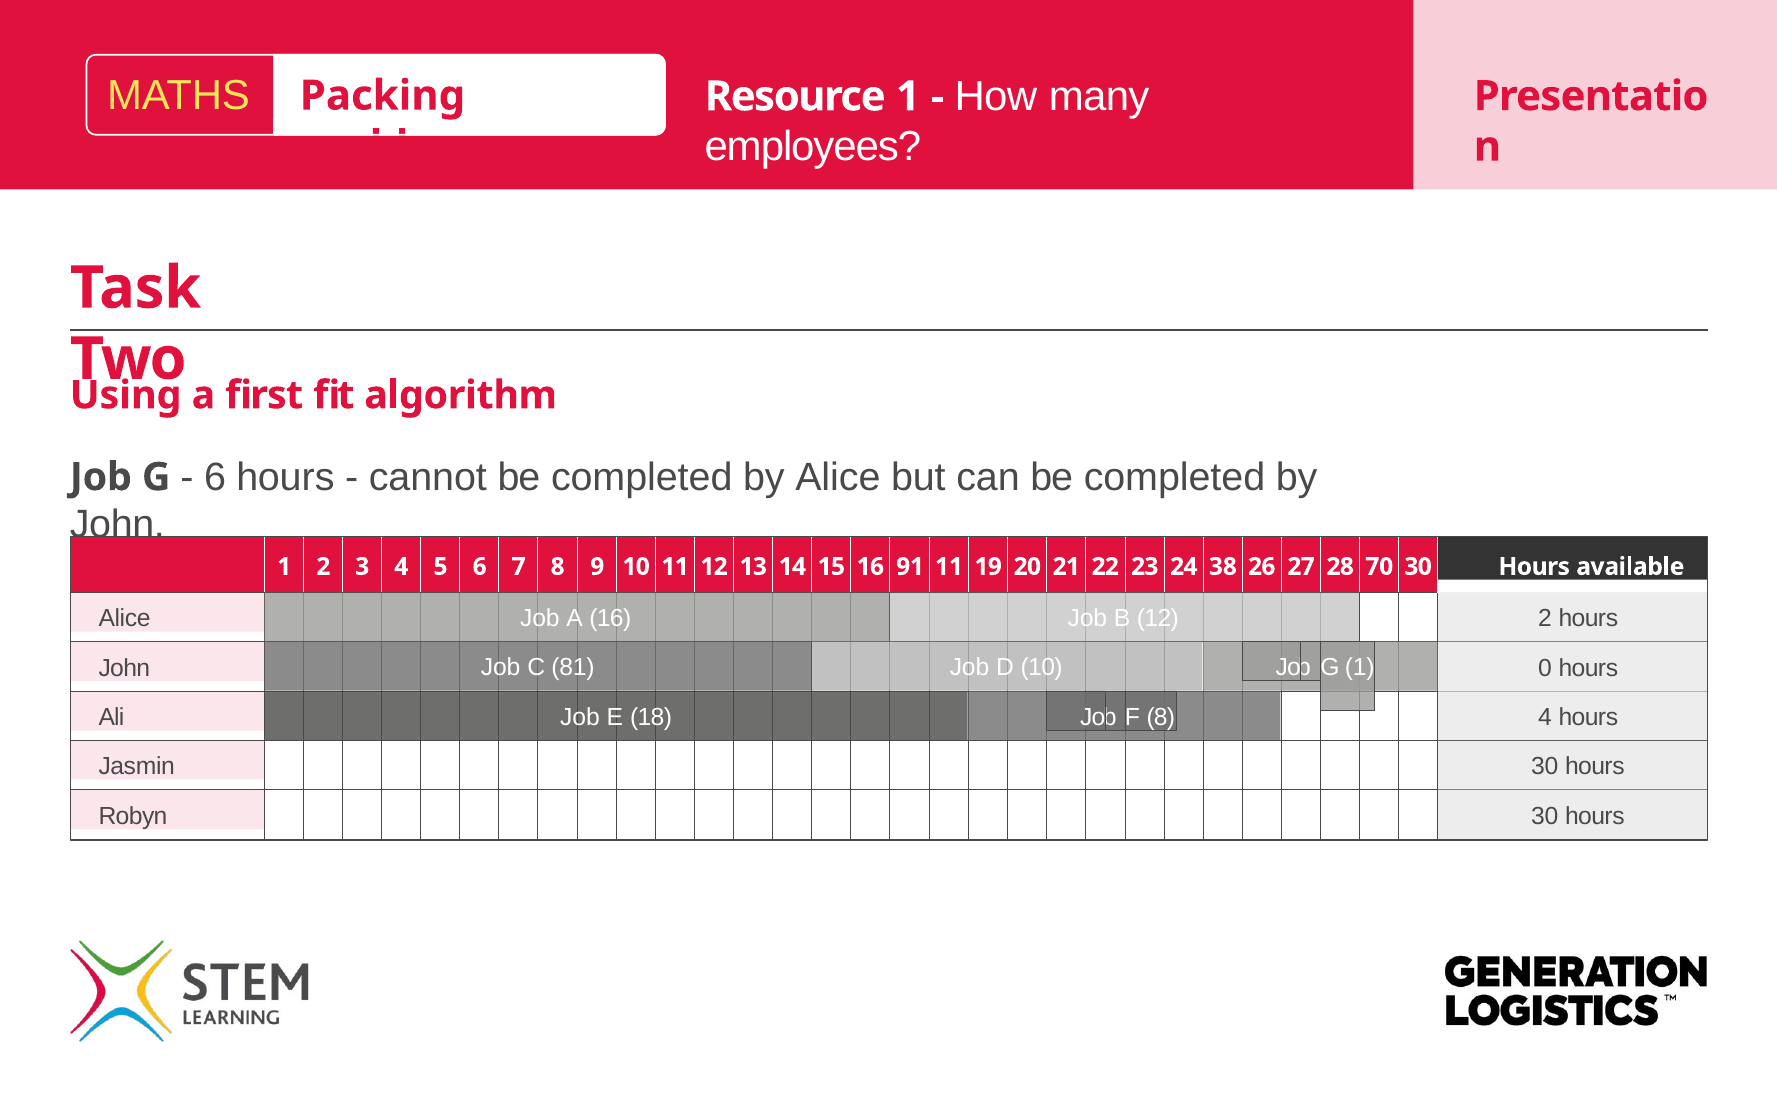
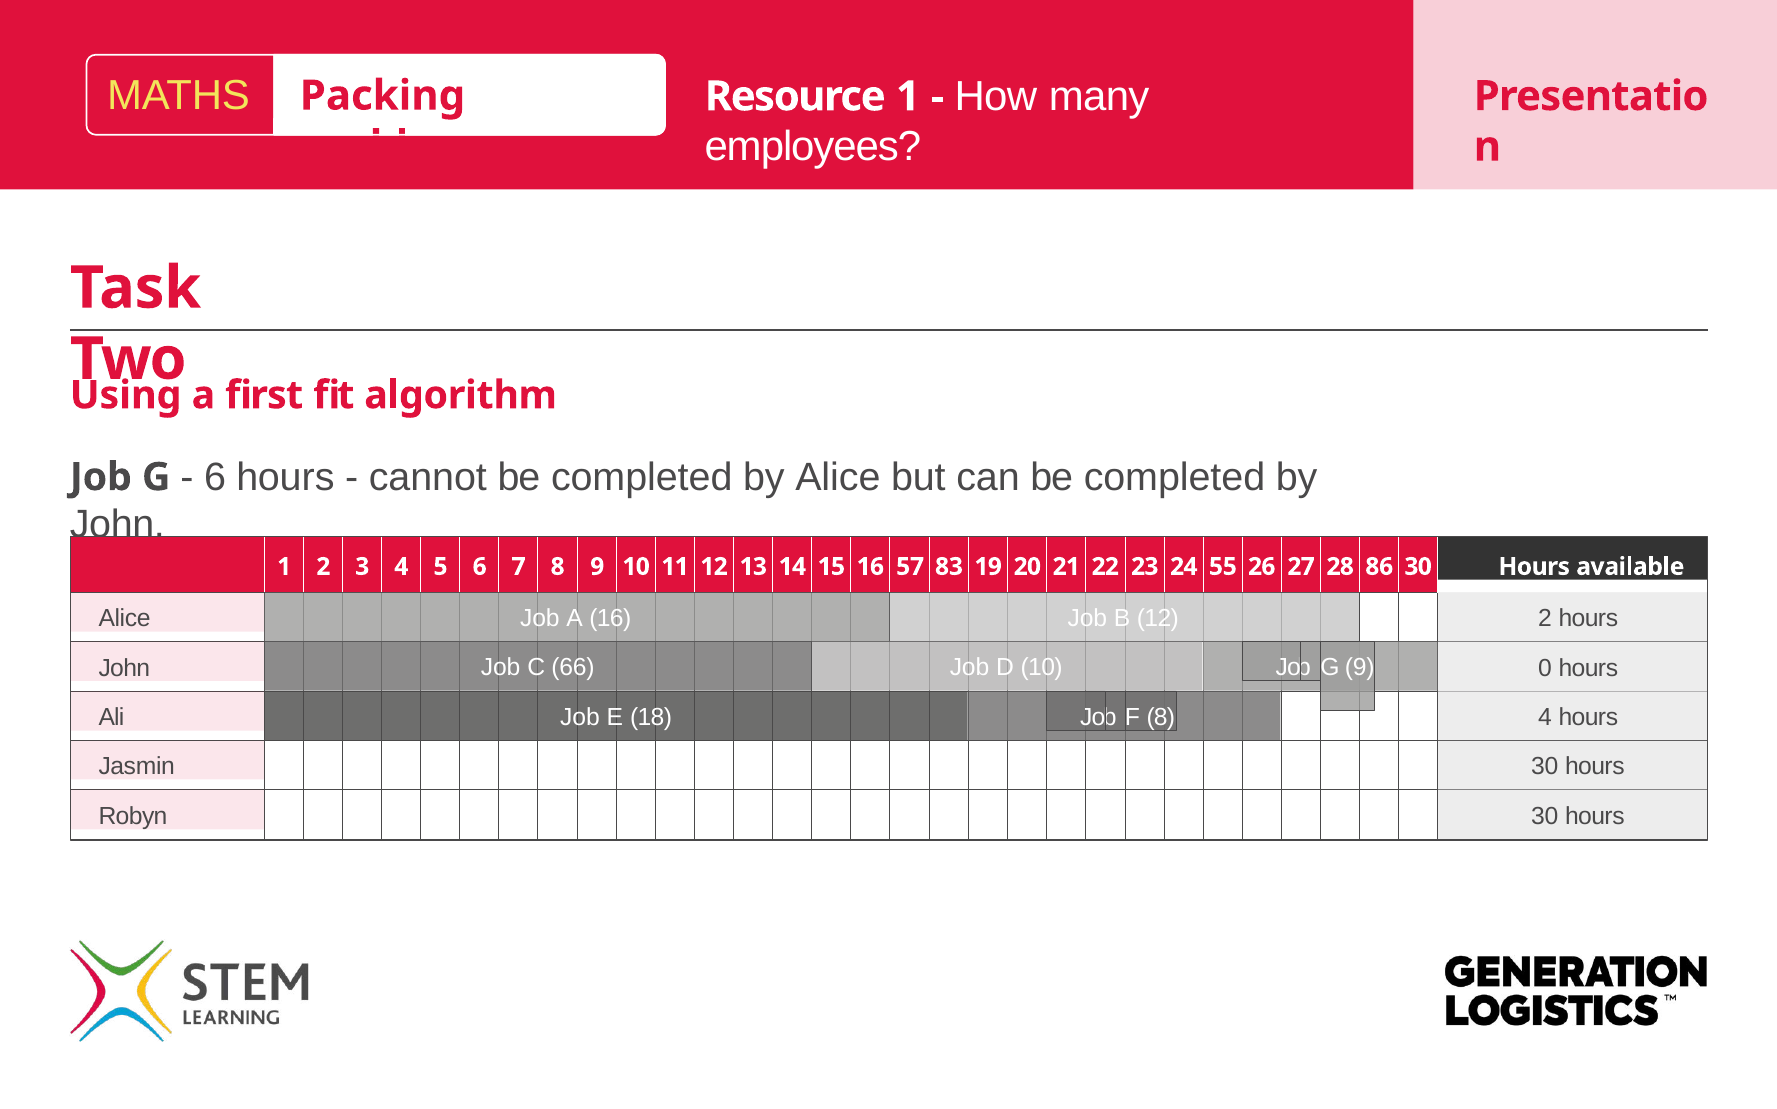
91: 91 -> 57 (910, 567)
4 11: 11 -> 83 (949, 567)
38: 38 -> 55 (1223, 567)
70: 70 -> 86 (1379, 567)
G 1: 1 -> 9 (1360, 668)
81: 81 -> 66 (573, 668)
